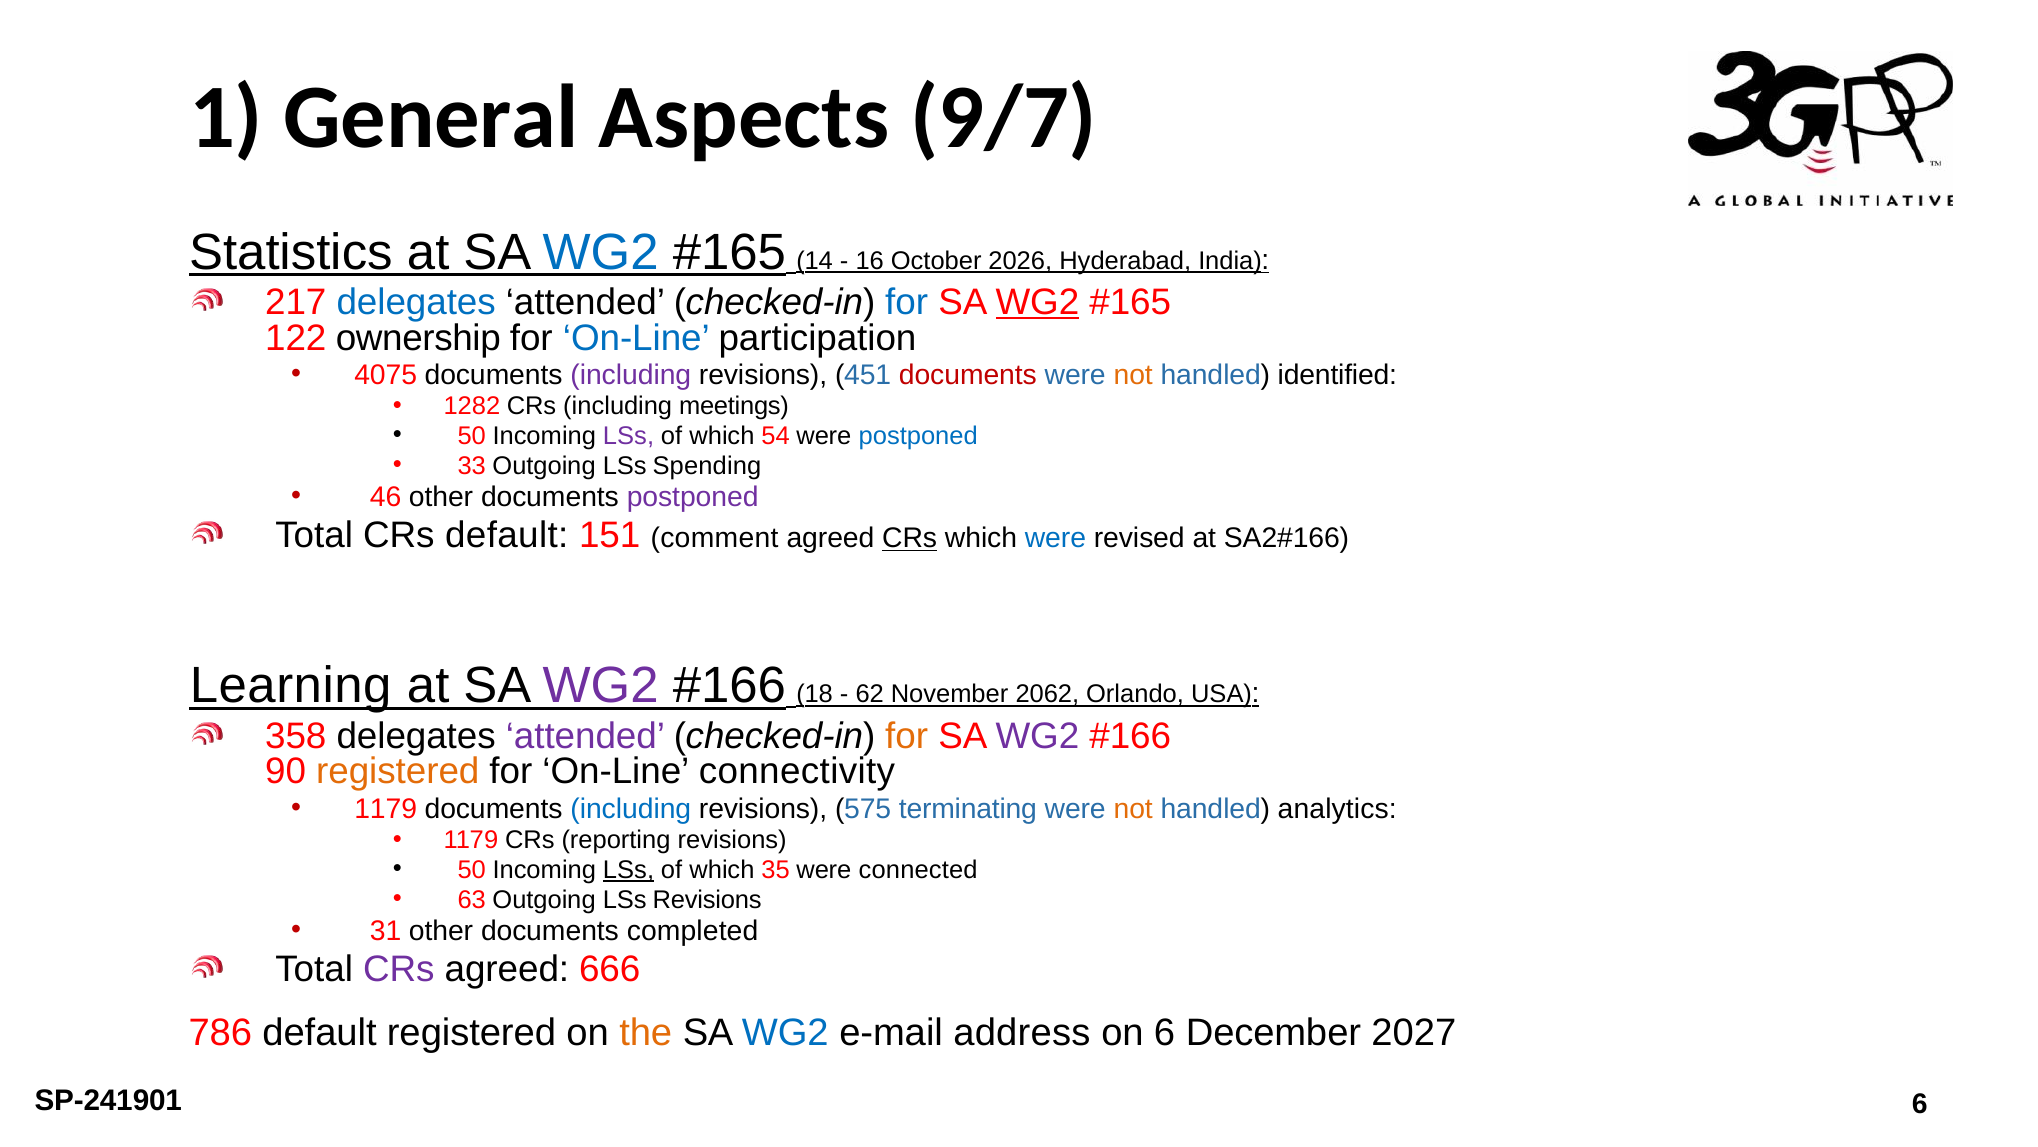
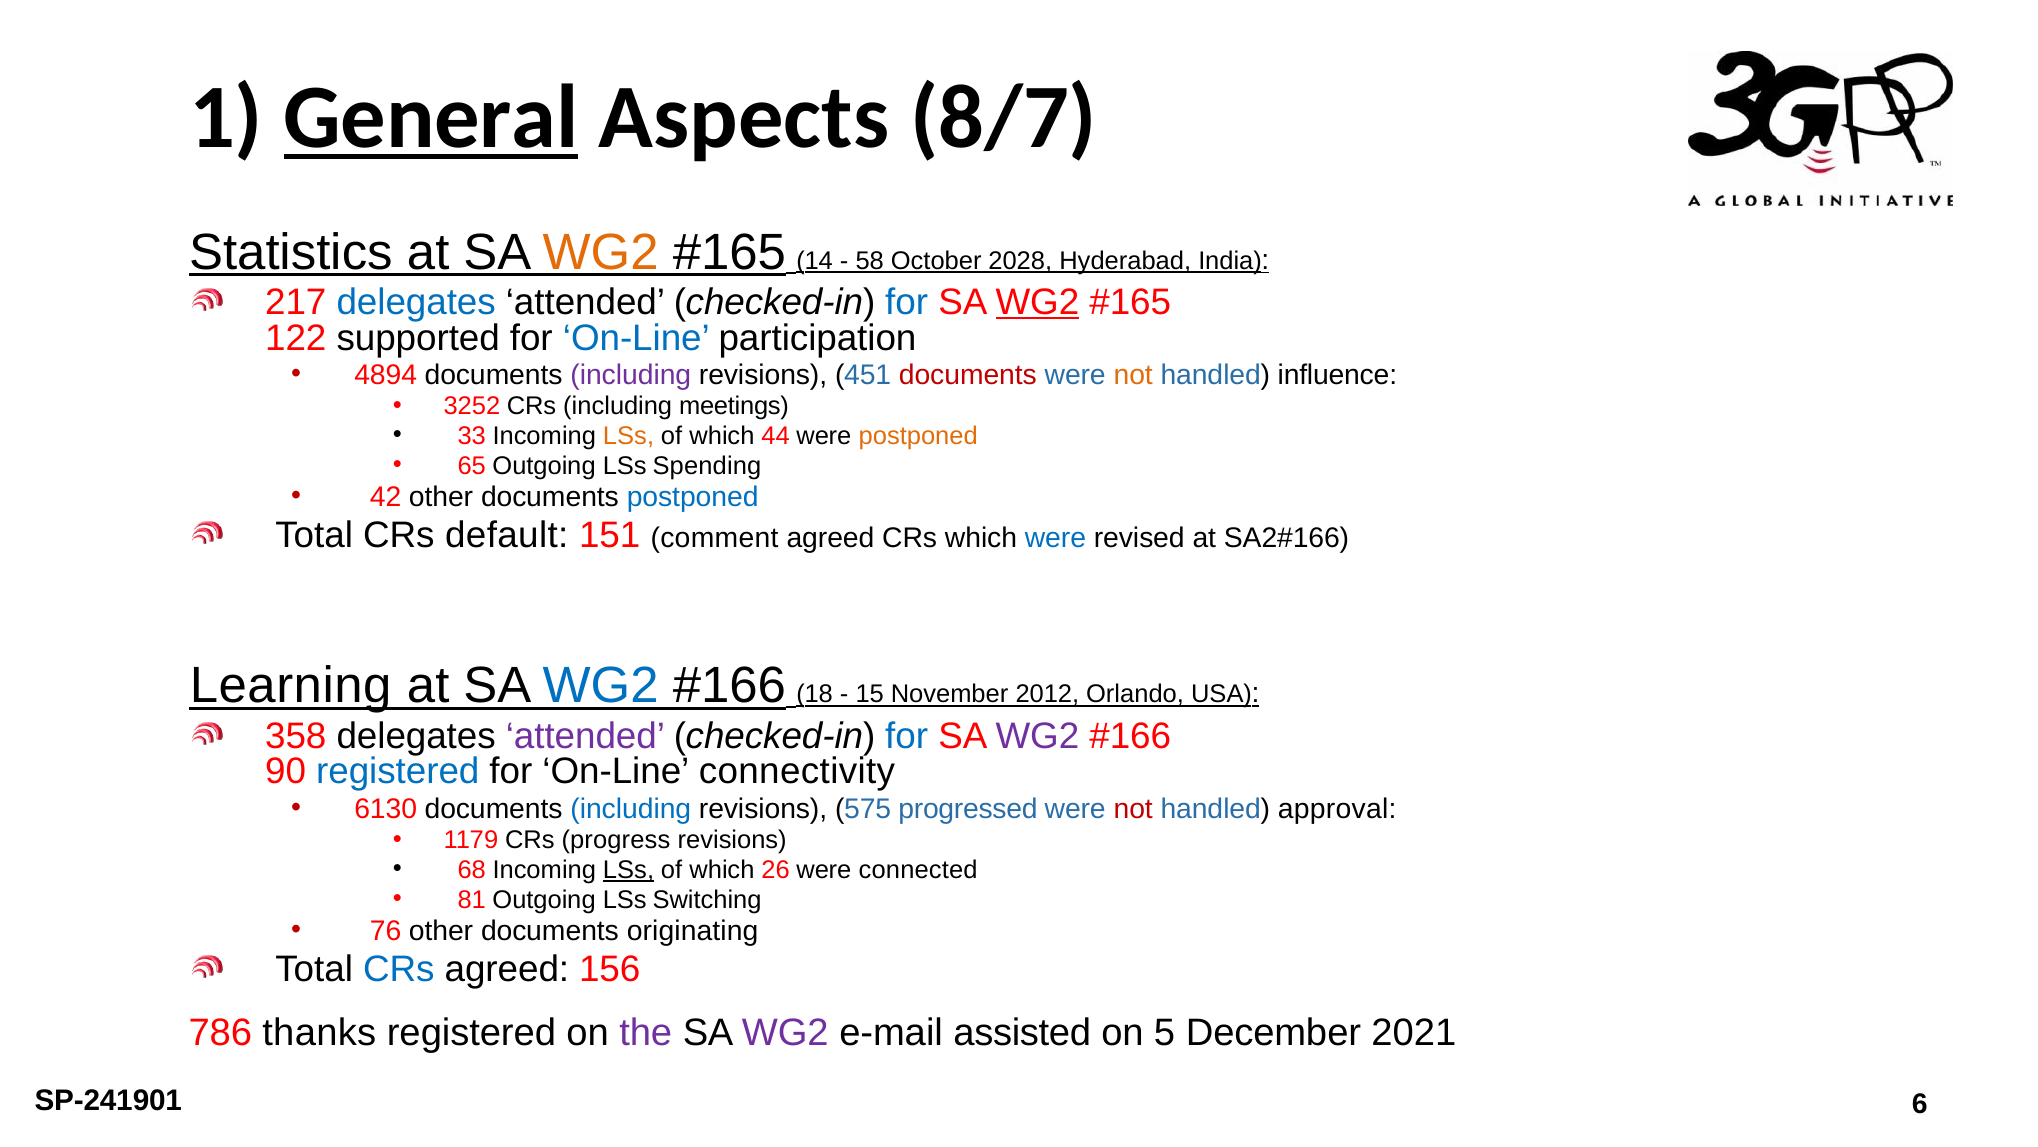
General underline: none -> present (431, 117)
9/7: 9/7 -> 8/7 (1004, 117)
WG2 colour: blue -> orange (601, 252)
16: 16 -> 58 (870, 261)
2026: 2026 -> 2028 (1020, 261)
ownership: ownership -> supported (418, 338)
4075: 4075 -> 4894 (386, 375)
identified: identified -> influence (1337, 375)
1282: 1282 -> 3252 (472, 406)
50: 50 -> 33 (472, 436)
LSs colour: purple -> orange (629, 436)
54: 54 -> 44 (776, 436)
postponed colour: blue -> orange (918, 436)
33: 33 -> 65 (472, 466)
46: 46 -> 42 (386, 497)
postponed colour: purple -> blue (693, 497)
CRs underline: present -> none (910, 538)
WG2 colour: purple -> blue (601, 686)
62: 62 -> 15 (870, 694)
November 2062: 2062 -> 2012 (1047, 694)
for colour: orange -> blue (907, 736)
registered colour: orange -> blue (398, 771)
1179: 1179 -> 6130 (386, 809)
terminating: terminating -> progressed (968, 809)
not colour: orange -> red (1133, 809)
analytics: analytics -> approval (1337, 809)
reporting: reporting -> progress (616, 840)
50: 50 -> 68 (472, 869)
35: 35 -> 26 (776, 869)
63: 63 -> 81 (472, 899)
LSs Revisions: Revisions -> Switching (707, 899)
31: 31 -> 76 (386, 931)
completed: completed -> originating (693, 931)
CRs colour: purple -> blue (399, 969)
666: 666 -> 156 (610, 969)
786 default: default -> thanks (319, 1033)
the colour: orange -> purple (646, 1033)
WG2 colour: blue -> purple (785, 1033)
address: address -> assisted (1022, 1033)
on 6: 6 -> 5 (1165, 1033)
2027: 2027 -> 2021 (1414, 1033)
